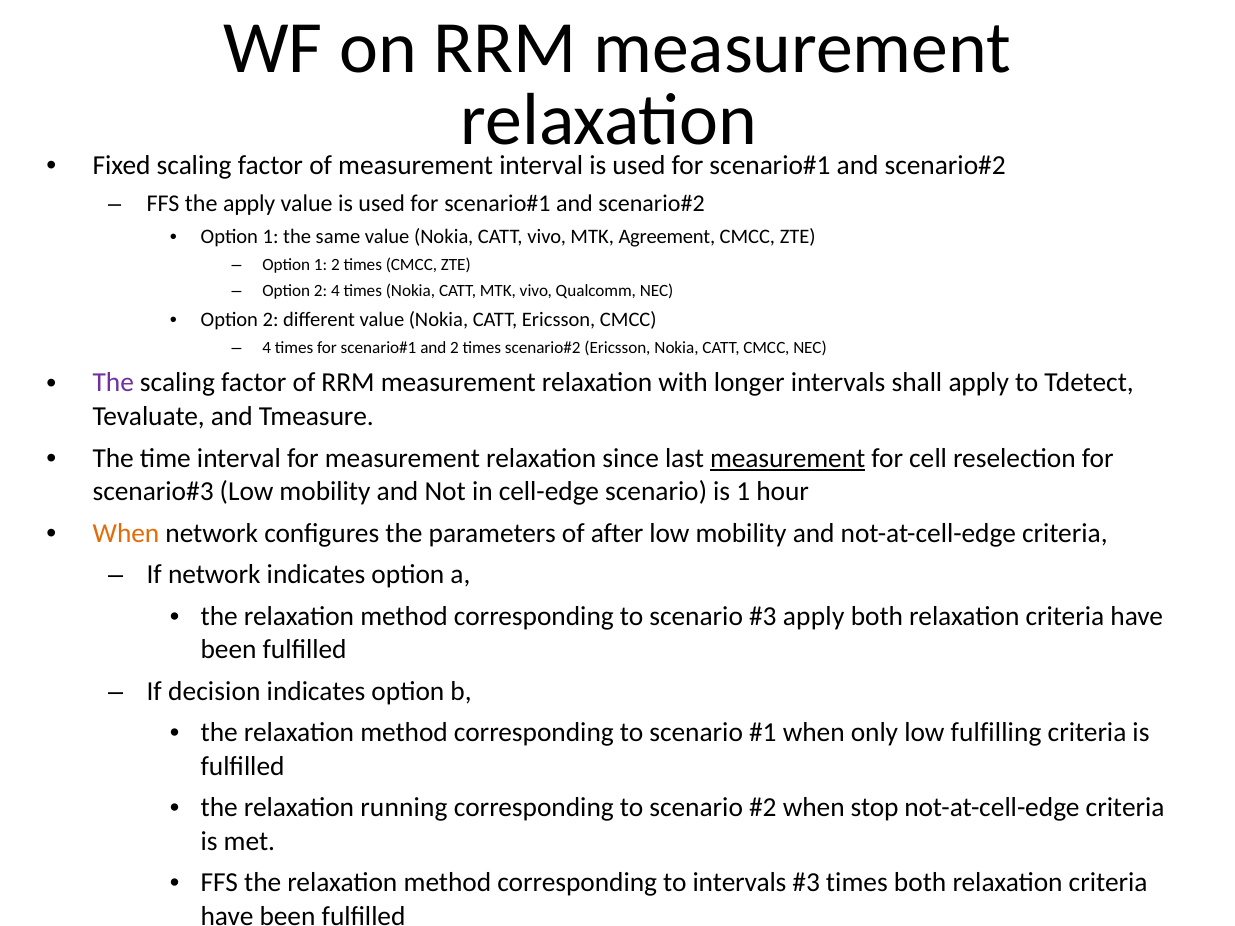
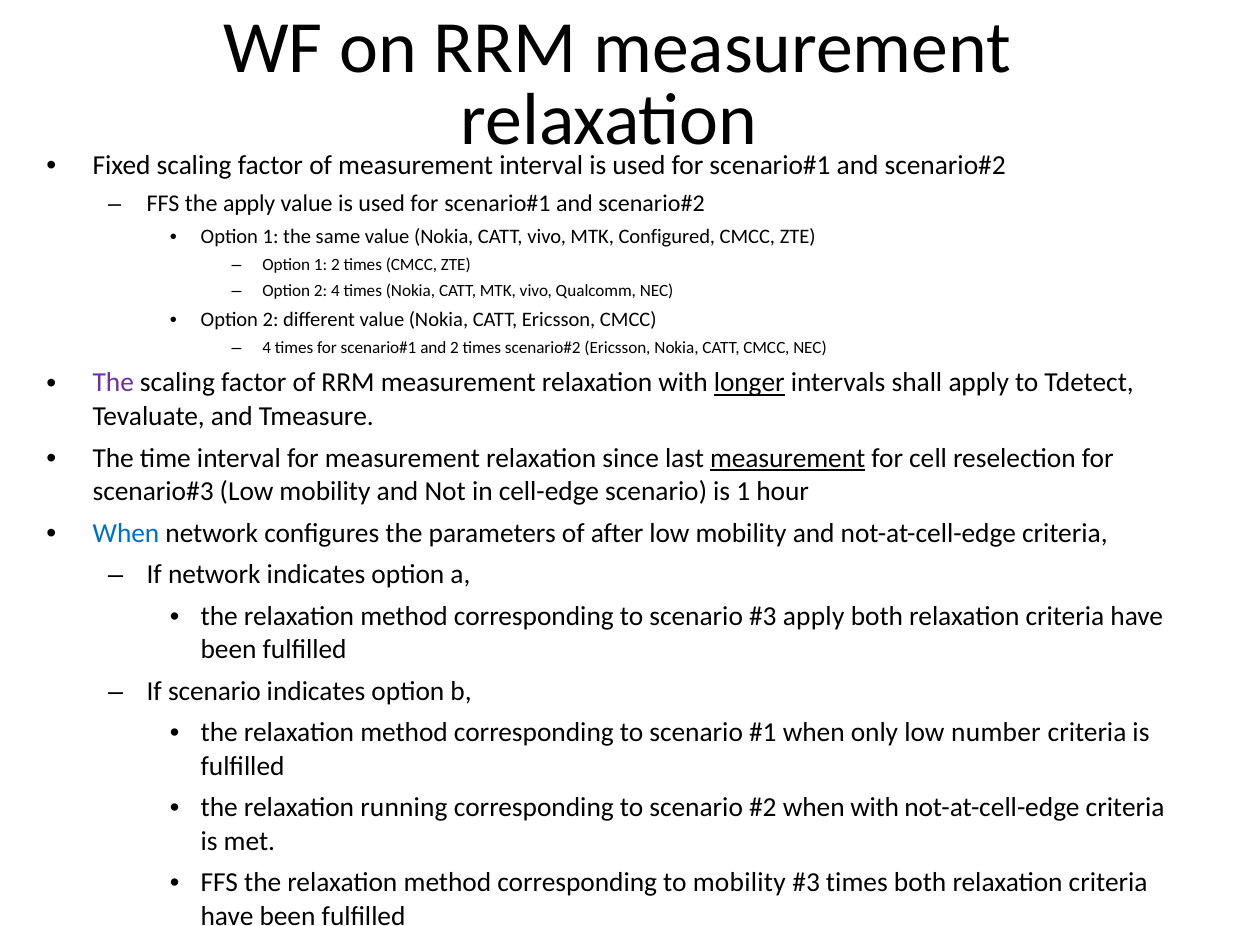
Agreement: Agreement -> Configured (667, 237)
longer underline: none -> present (749, 383)
When colour: orange -> blue (126, 534)
If decision: decision -> scenario (214, 691)
fulfilling: fulfilling -> number (996, 733)
when stop: stop -> with (875, 808)
to intervals: intervals -> mobility (739, 883)
